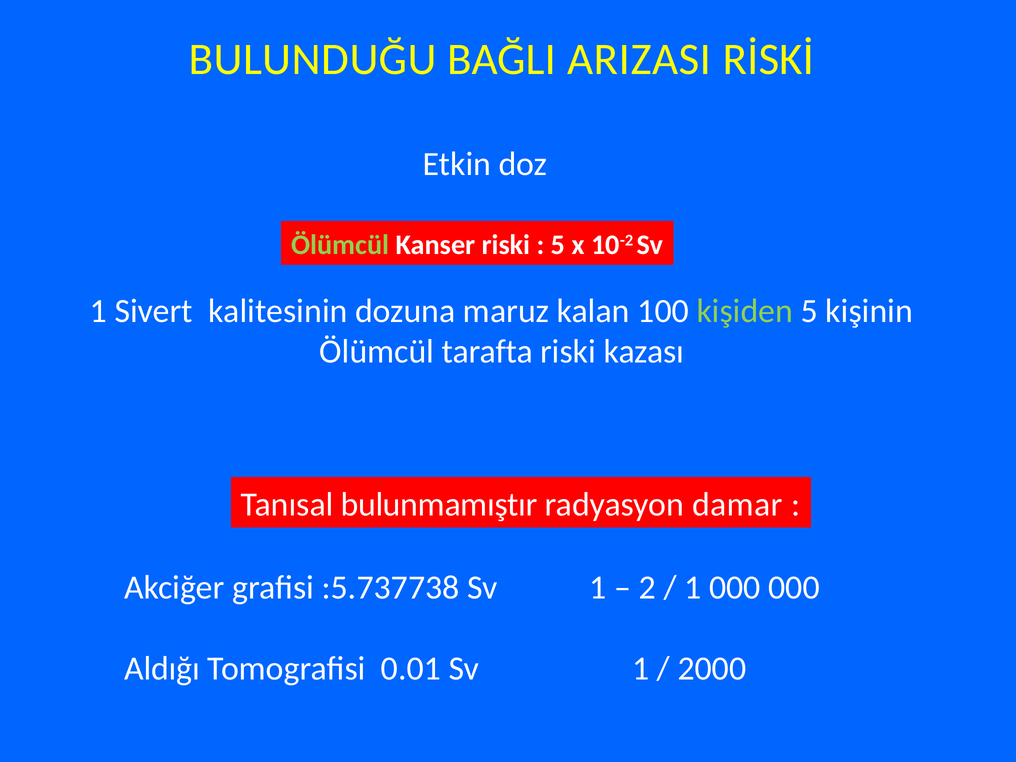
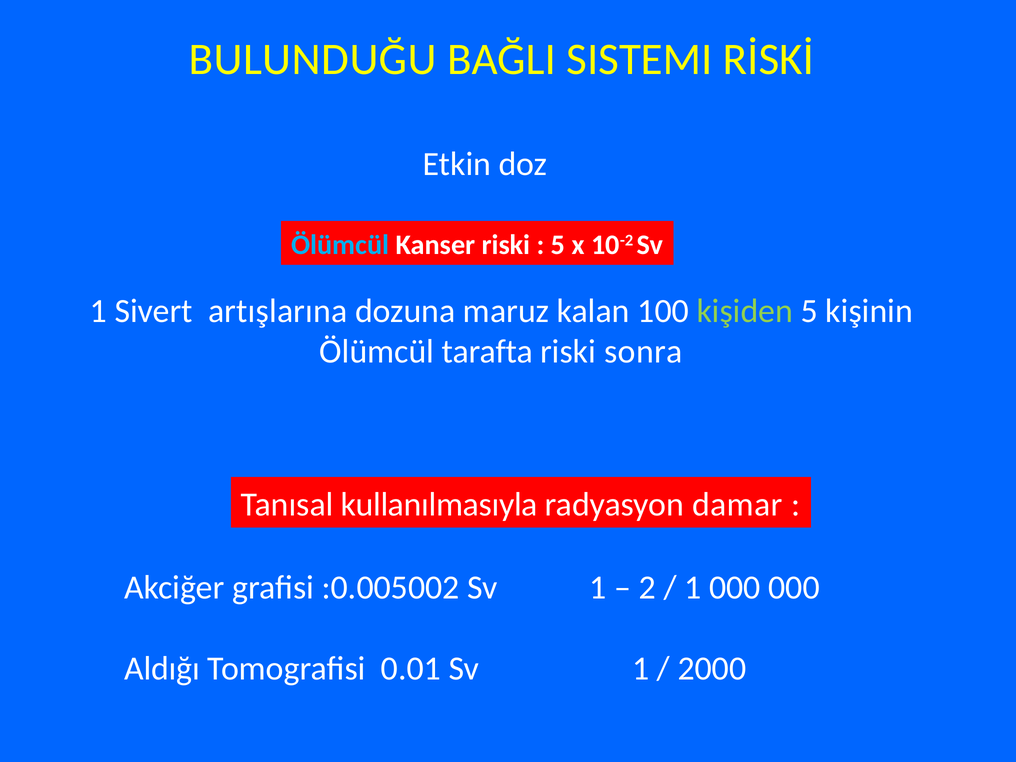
ARIZASI: ARIZASI -> SISTEMI (640, 59)
Ölümcül colour: light green -> light blue (340, 245)
kalitesinin: kalitesinin -> artışlarına (278, 311)
kazası: kazası -> sonra (643, 351)
bulunmamıştır: bulunmamıştır -> kullanılmasıyla (439, 505)
:5.737738: :5.737738 -> :0.005002 (391, 587)
